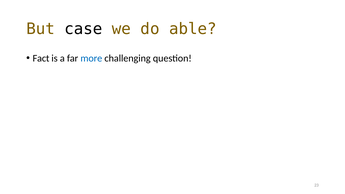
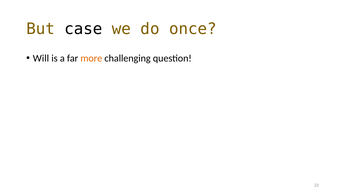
able: able -> once (193, 29)
Fact: Fact -> Will (41, 58)
more colour: blue -> orange (91, 58)
